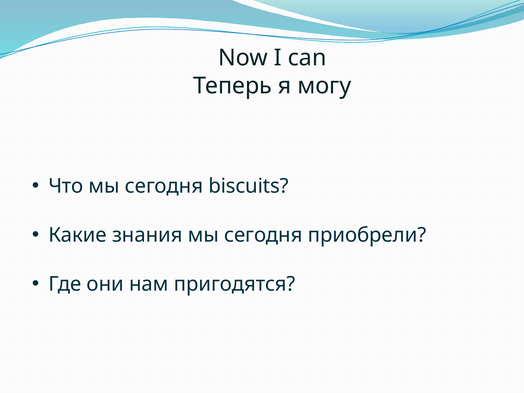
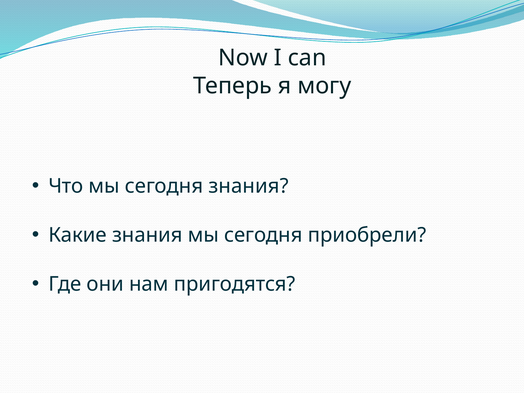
сегодня biscuits: biscuits -> знания (248, 186)
